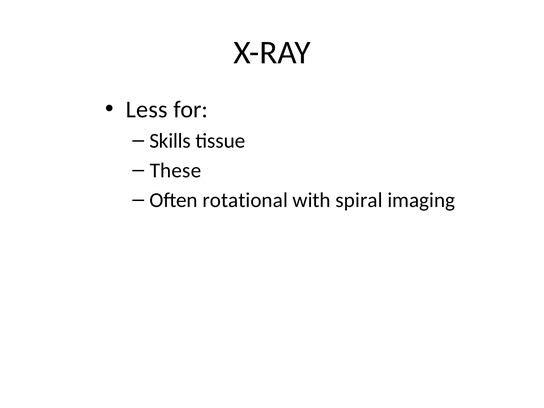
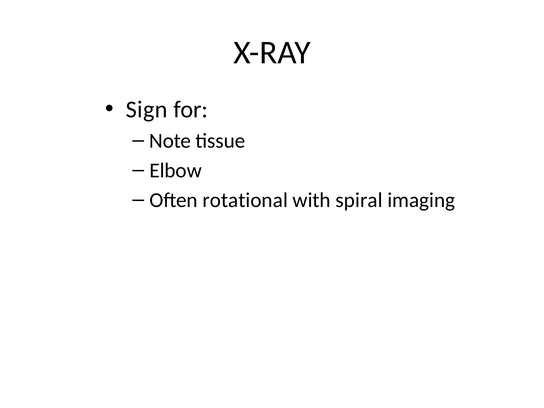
Less: Less -> Sign (147, 110)
Skills: Skills -> Note (170, 141)
These: These -> Elbow (176, 170)
